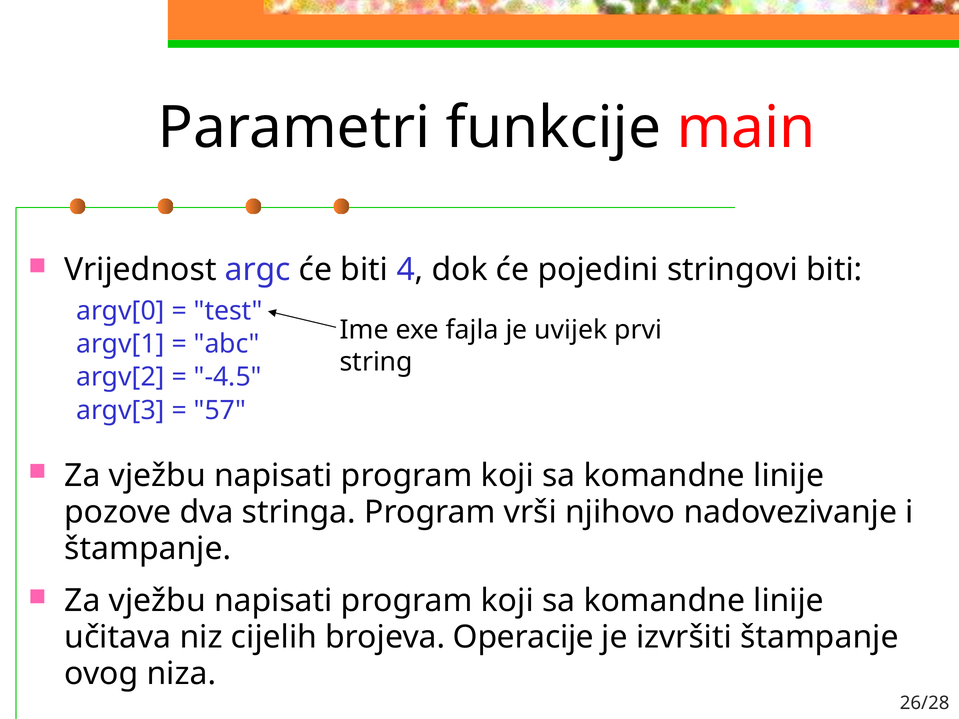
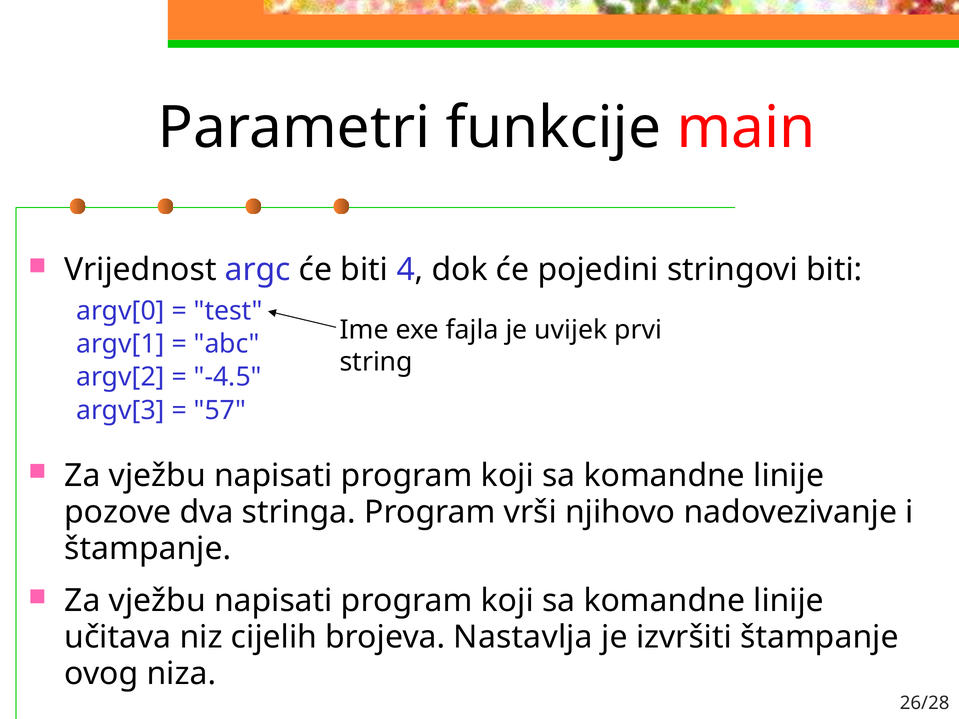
Operacije: Operacije -> Nastavlja (523, 638)
